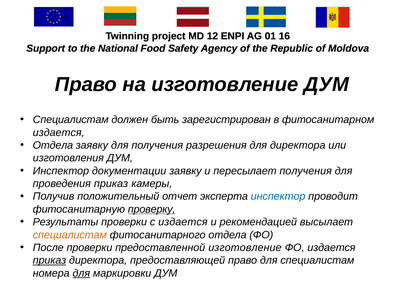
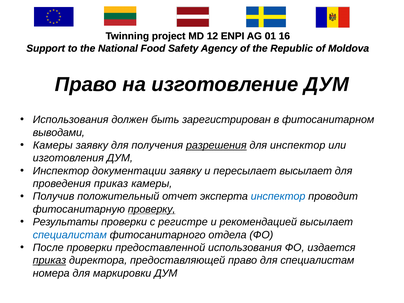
Специалистам: Специалистам -> Использования (71, 120)
издается: издается -> выводами (59, 133)
Отдела: Отдела -> Камеры (53, 145)
разрешения underline: none -> present (216, 145)
для директора: директора -> инспектор (298, 145)
пересылает получения: получения -> высылает (306, 171)
с издается: издается -> регистре (183, 222)
специалистам colour: orange -> blue (70, 235)
предоставленной изготовление: изготовление -> использования (245, 248)
для underline: present -> none (81, 273)
